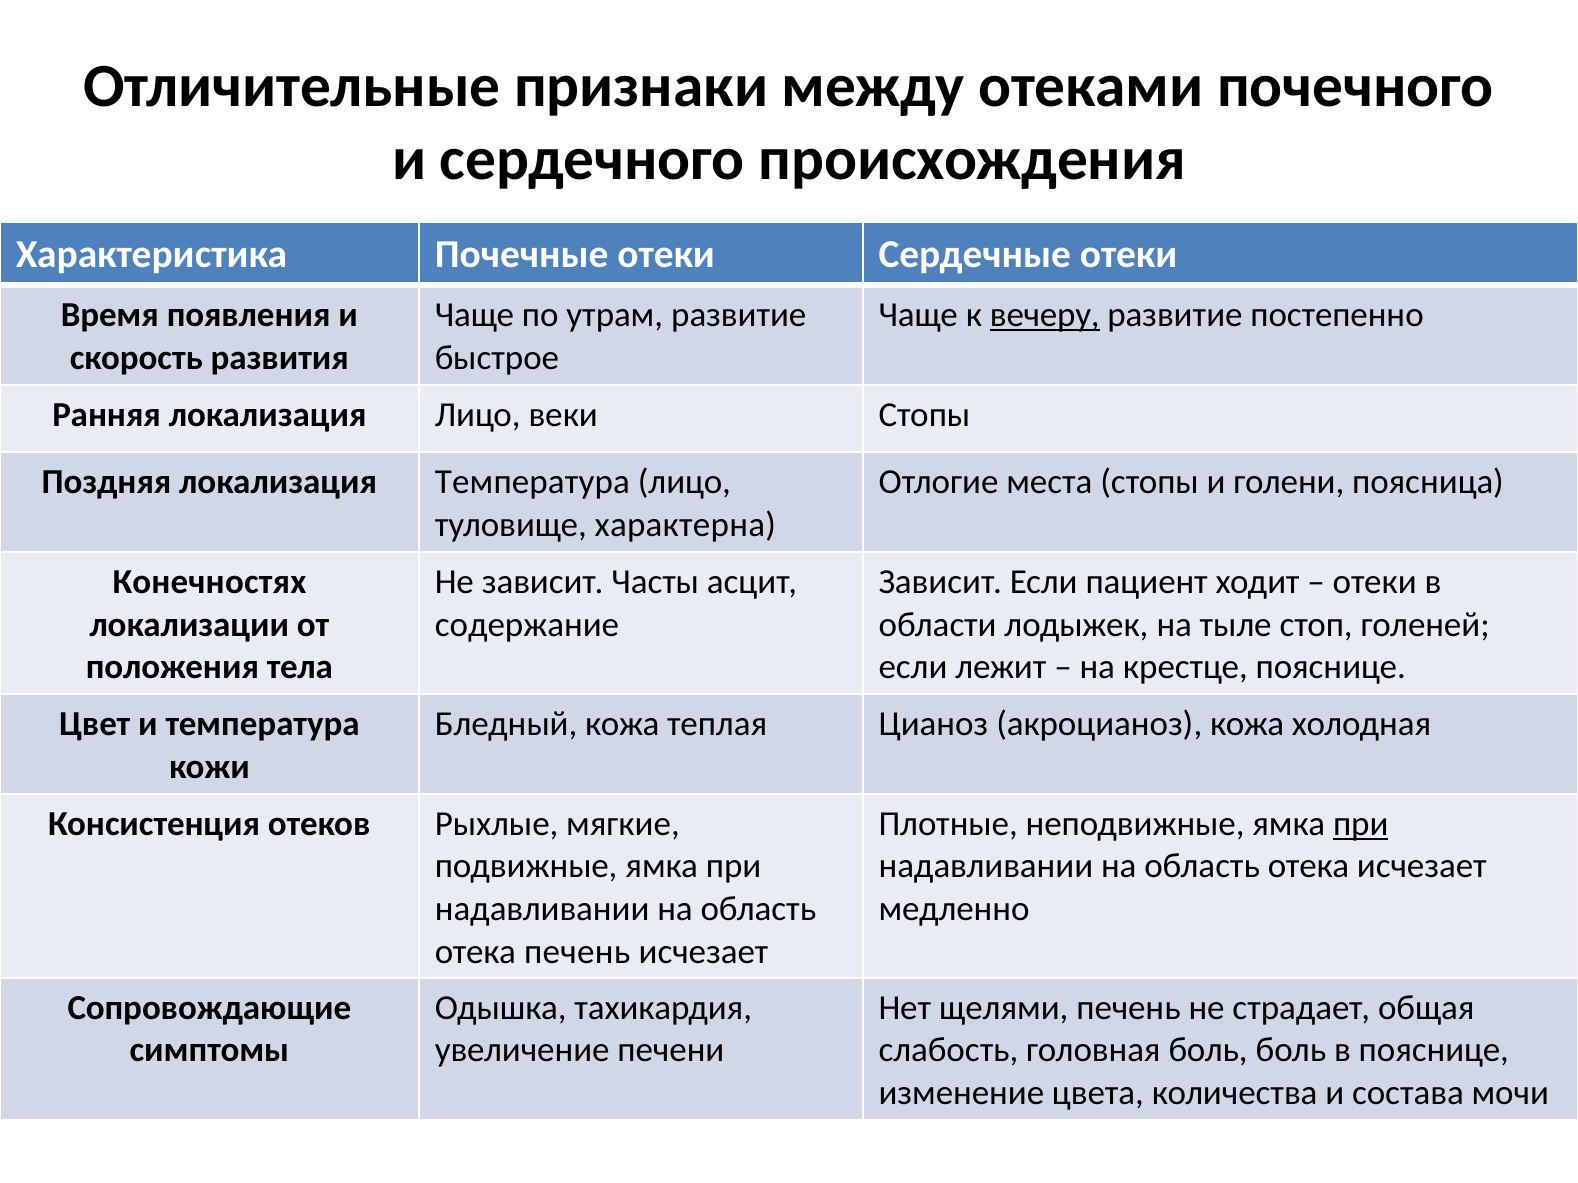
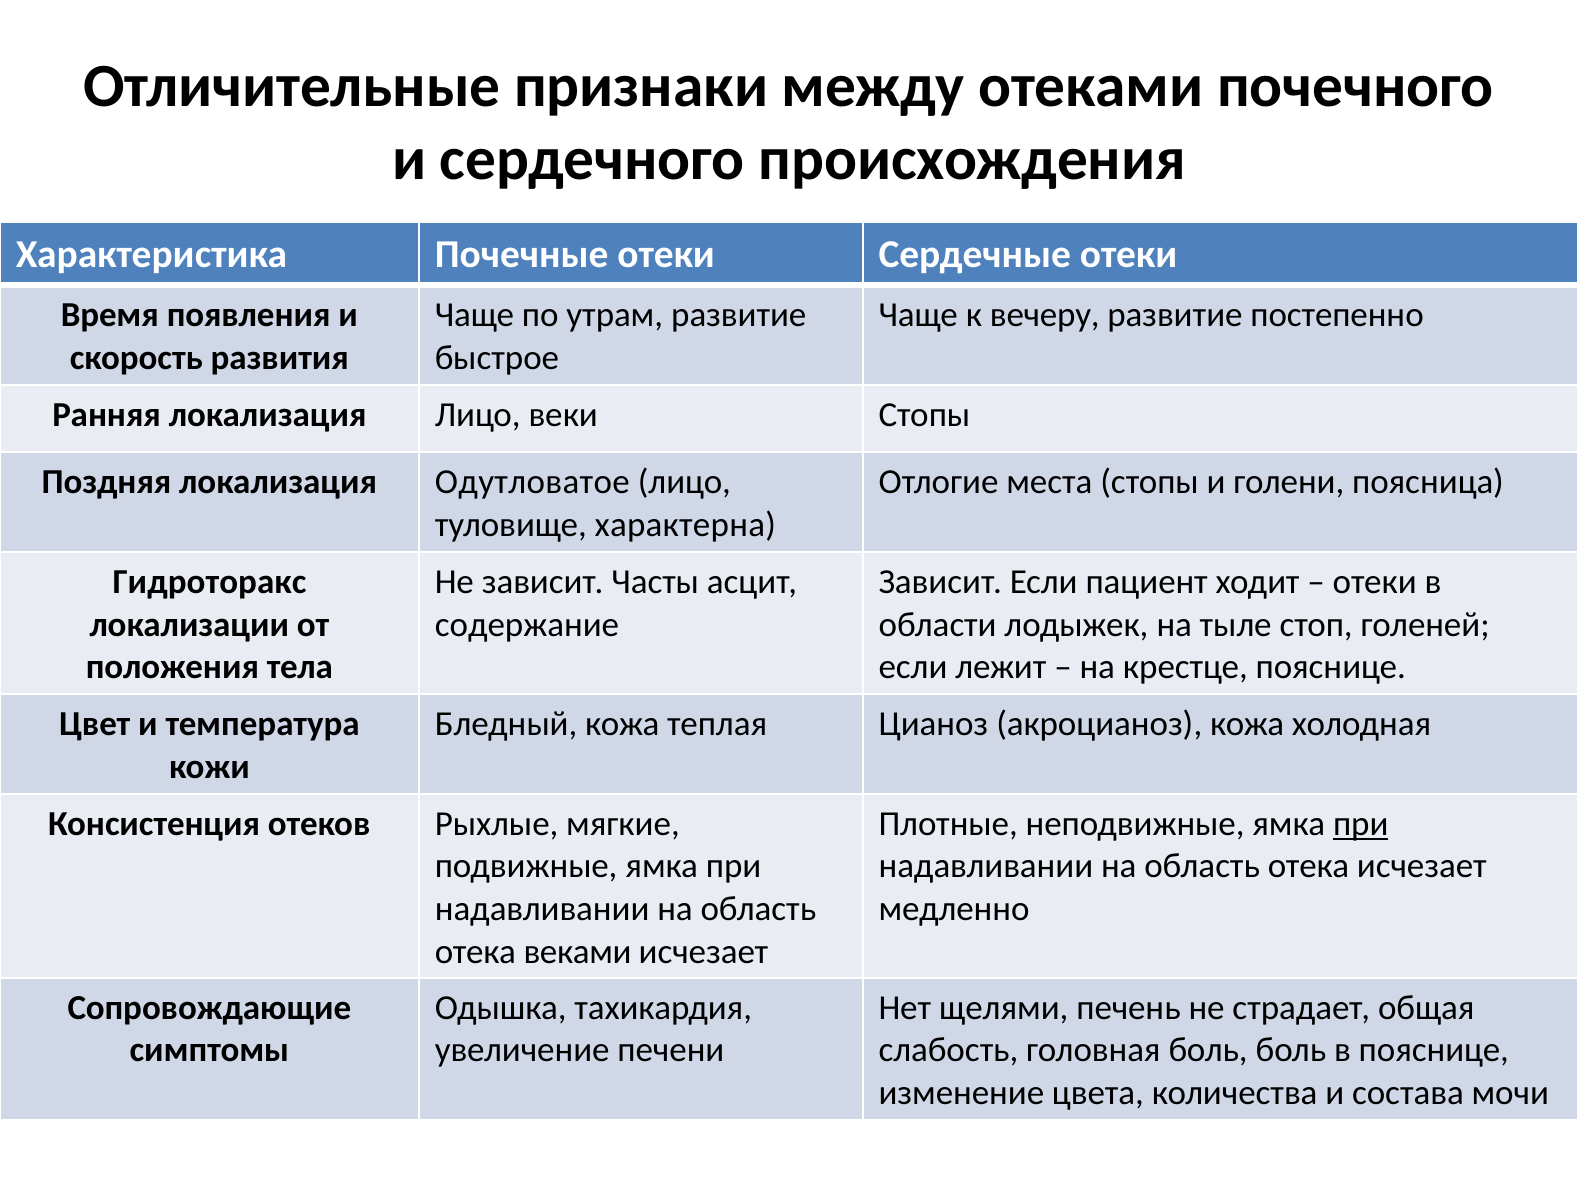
вечеру underline: present -> none (1045, 315)
локализация Температура: Температура -> Одутловатое (532, 482)
Конечностях: Конечностях -> Гидроторакс (209, 582)
отека печень: печень -> веками (578, 953)
